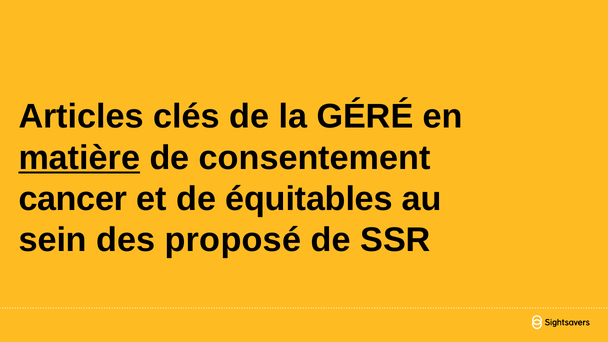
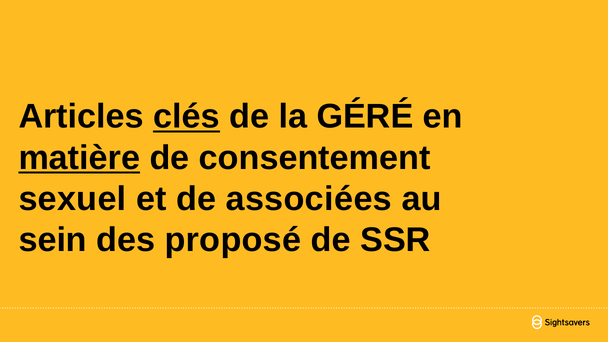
clés underline: none -> present (186, 117)
cancer: cancer -> sexuel (72, 199)
équitables: équitables -> associées (309, 199)
